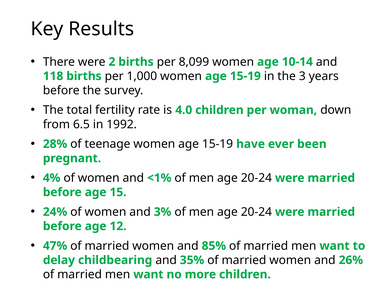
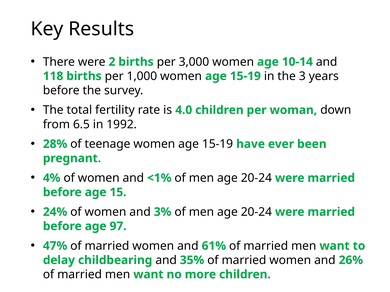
8,099: 8,099 -> 3,000 (194, 62)
12: 12 -> 97 (118, 227)
85%: 85% -> 61% (214, 246)
